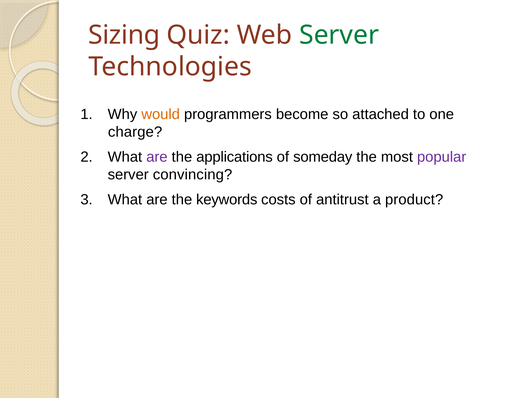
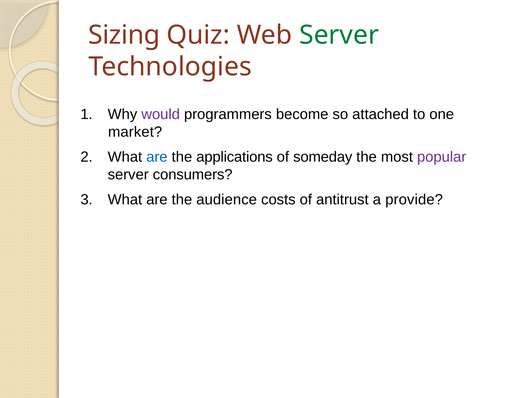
would colour: orange -> purple (161, 114)
charge: charge -> market (135, 132)
are colour: purple -> blue (157, 157)
convincing: convincing -> consumers (193, 175)
keywords: keywords -> audience (227, 200)
product: product -> provide (414, 200)
